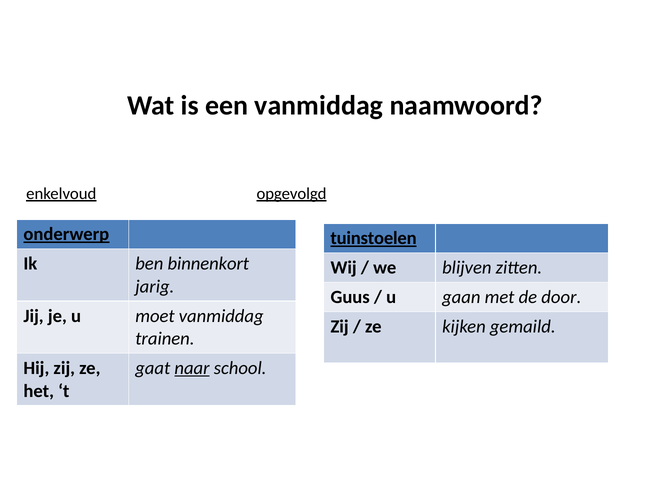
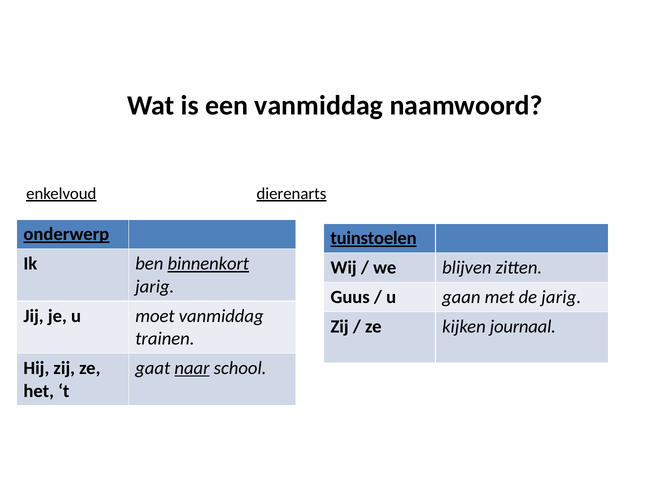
opgevolgd: opgevolgd -> dierenarts (291, 194)
binnenkort underline: none -> present (208, 264)
de door: door -> jarig (561, 297)
gemaild: gemaild -> journaal (523, 327)
